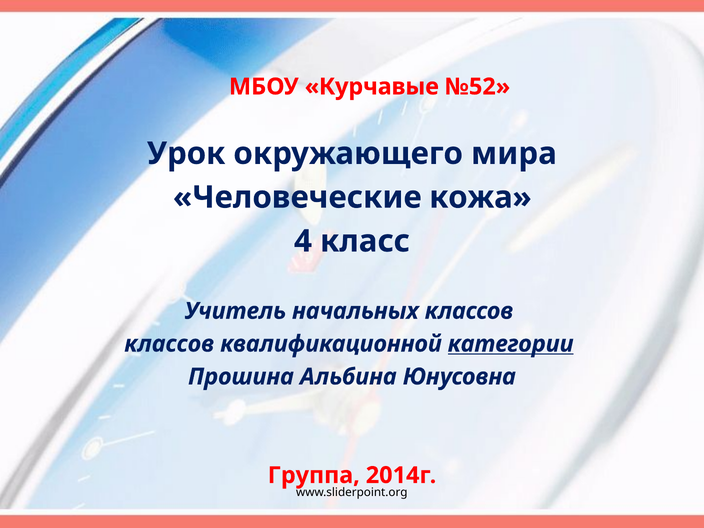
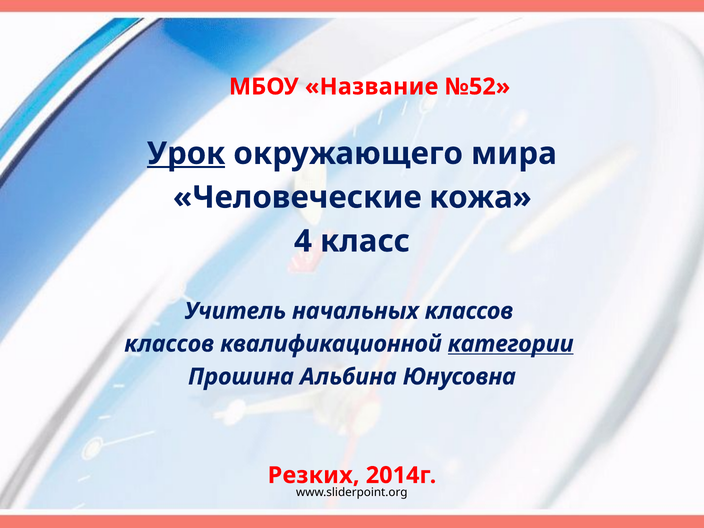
Курчавые: Курчавые -> Название (372, 87)
Урок underline: none -> present (186, 154)
Группа: Группа -> Резких (314, 475)
